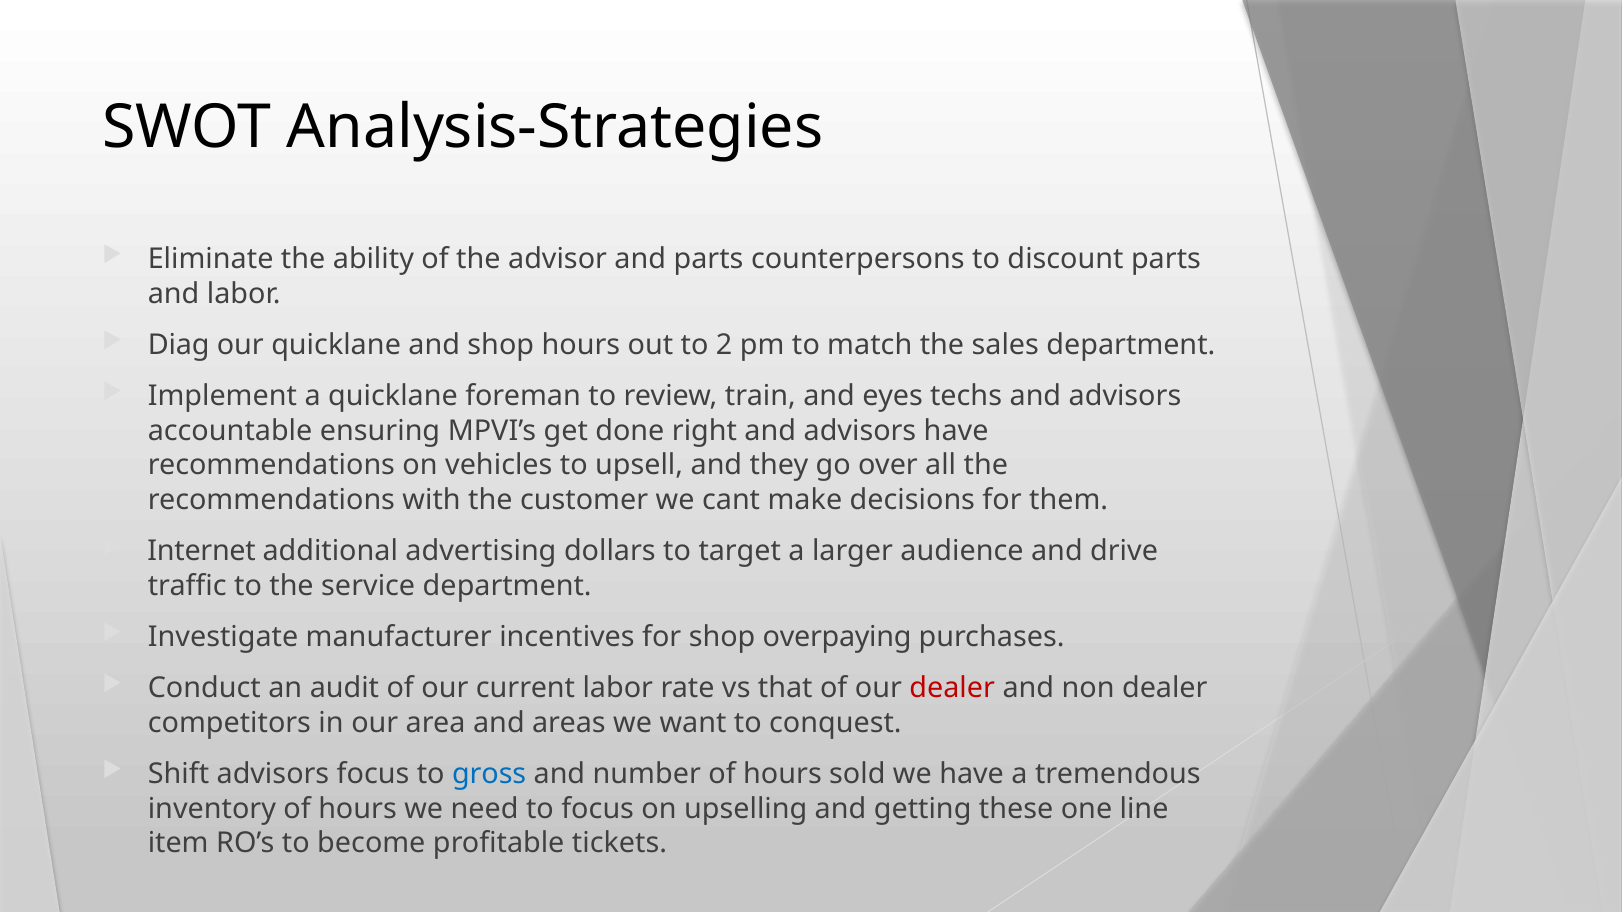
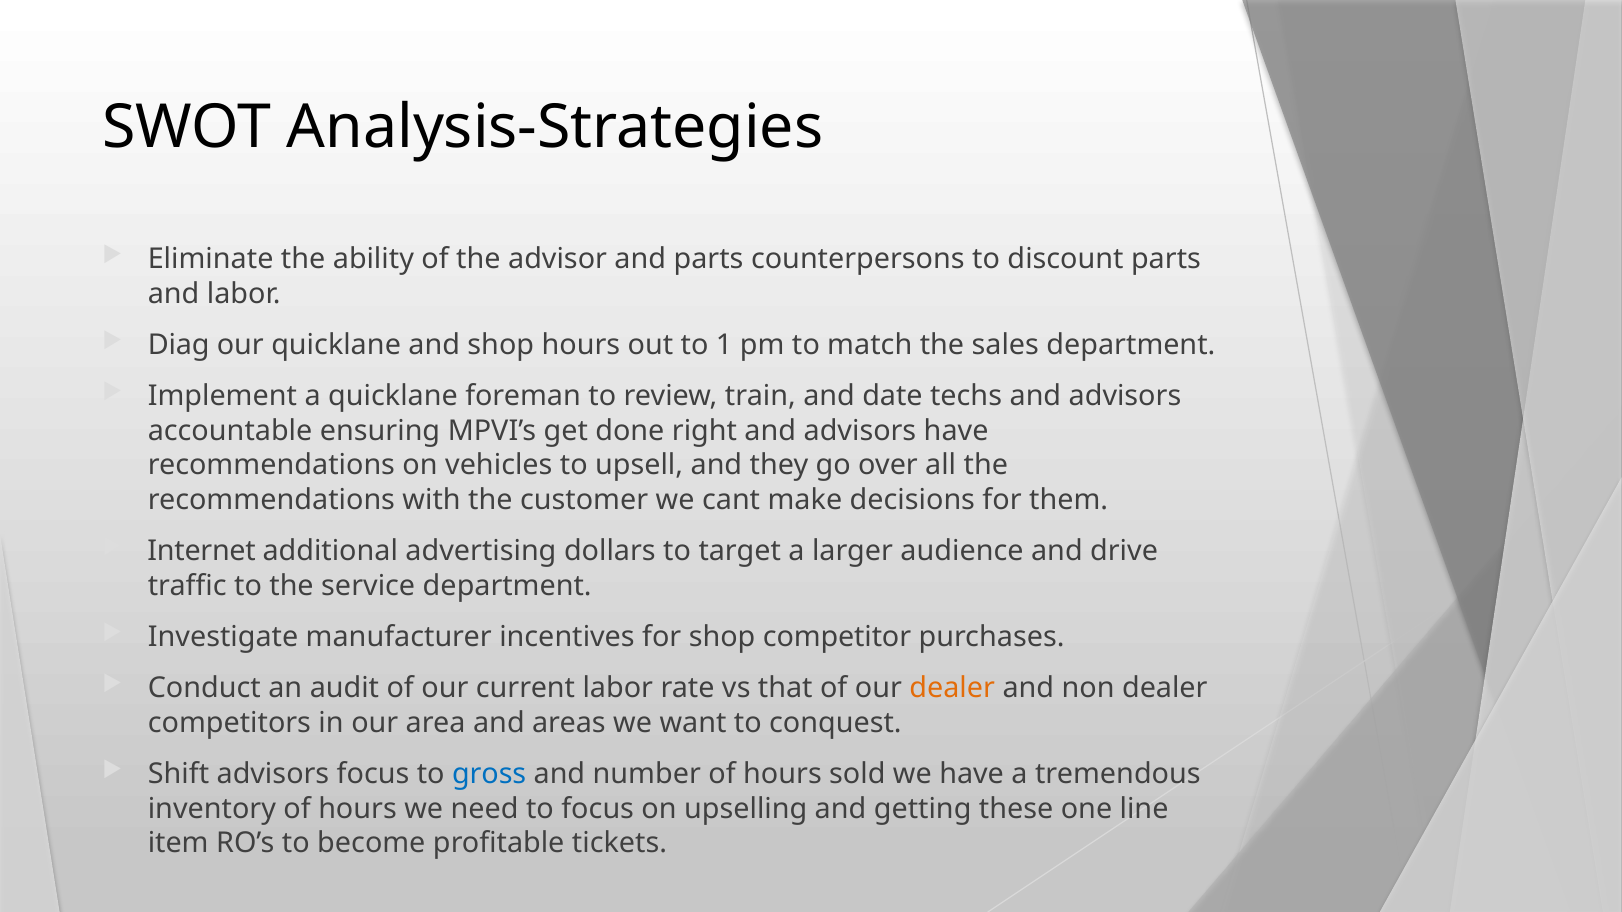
2: 2 -> 1 (724, 345)
eyes: eyes -> date (892, 397)
overpaying: overpaying -> competitor (837, 637)
dealer colour: red -> orange (952, 689)
